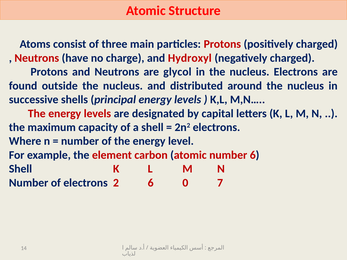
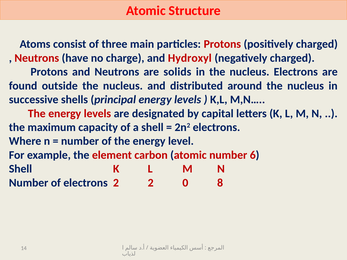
glycol: glycol -> solids (177, 72)
2 6: 6 -> 2 (151, 183)
7: 7 -> 8 (220, 183)
